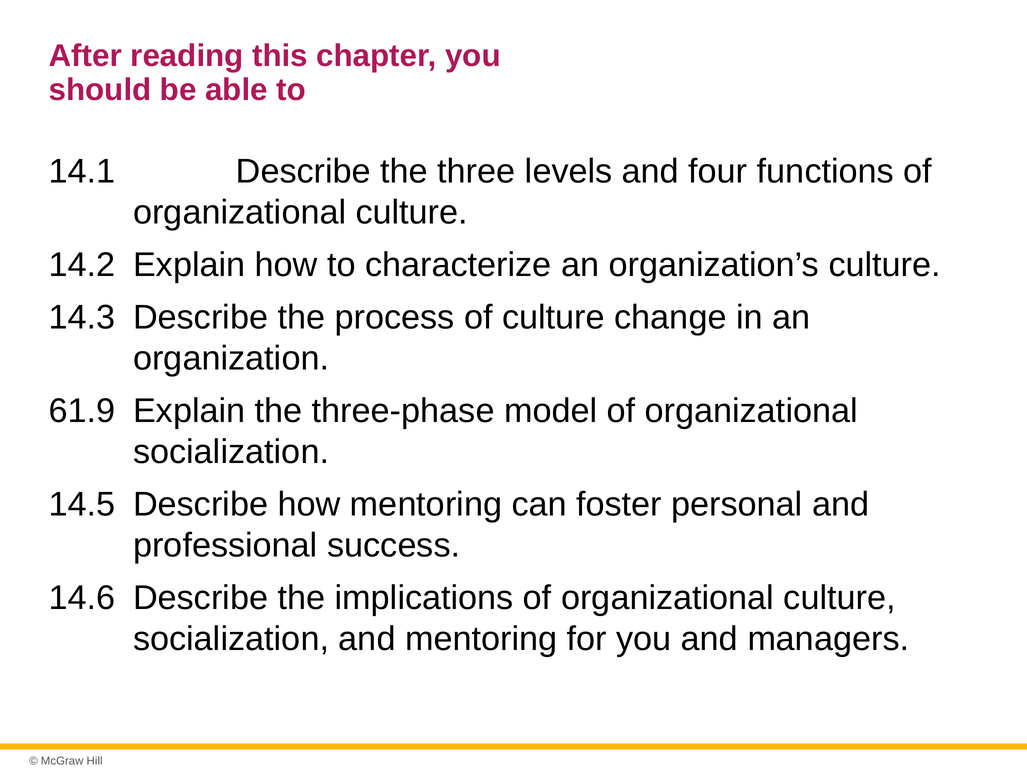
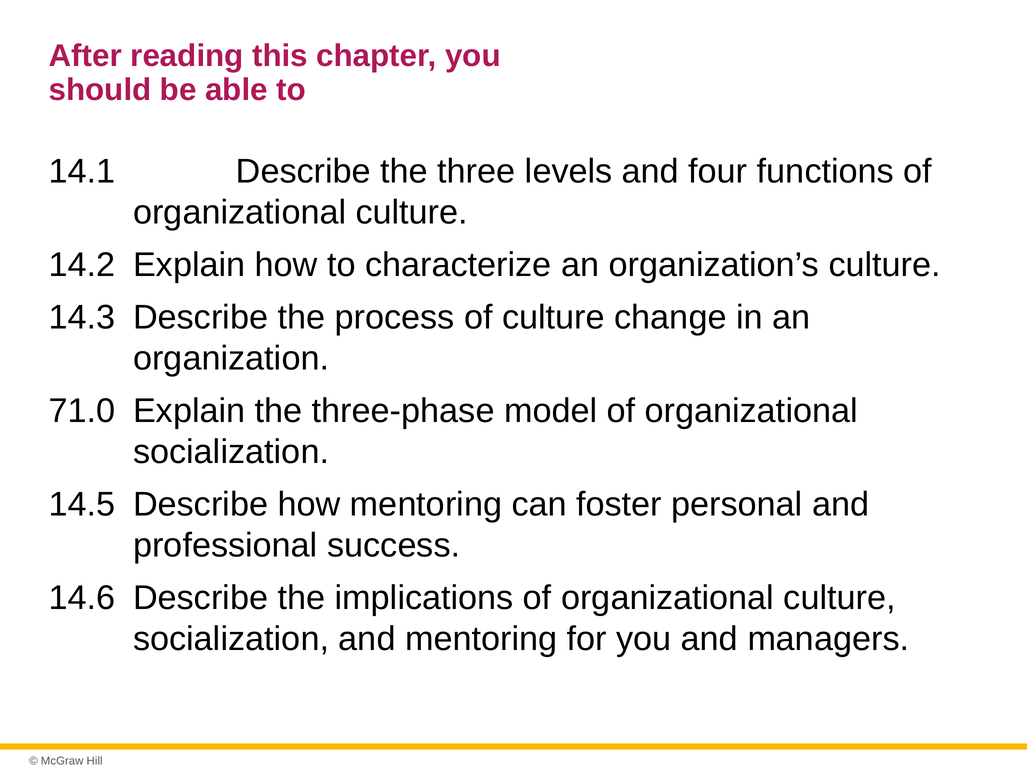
61.9: 61.9 -> 71.0 (82, 411)
